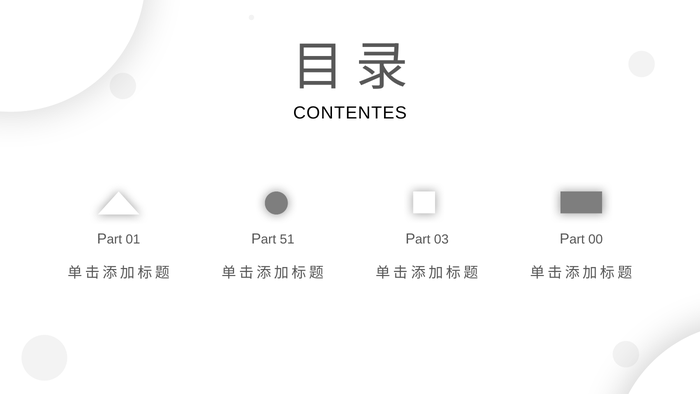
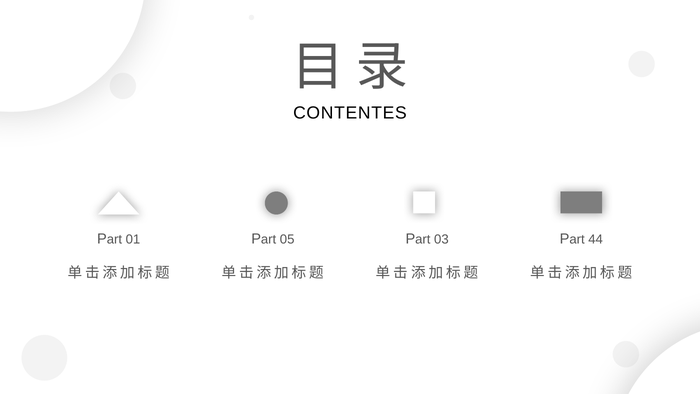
51: 51 -> 05 (287, 239)
00: 00 -> 44 (596, 239)
